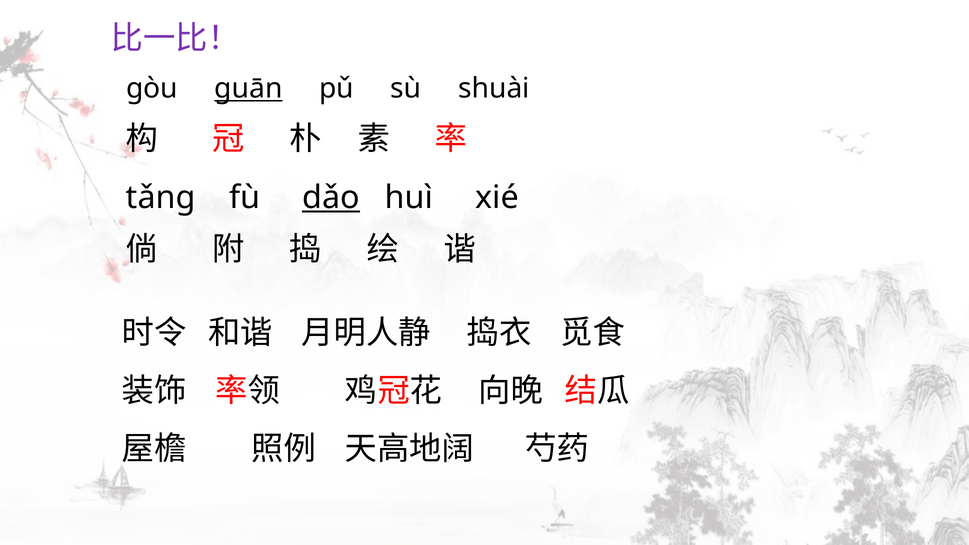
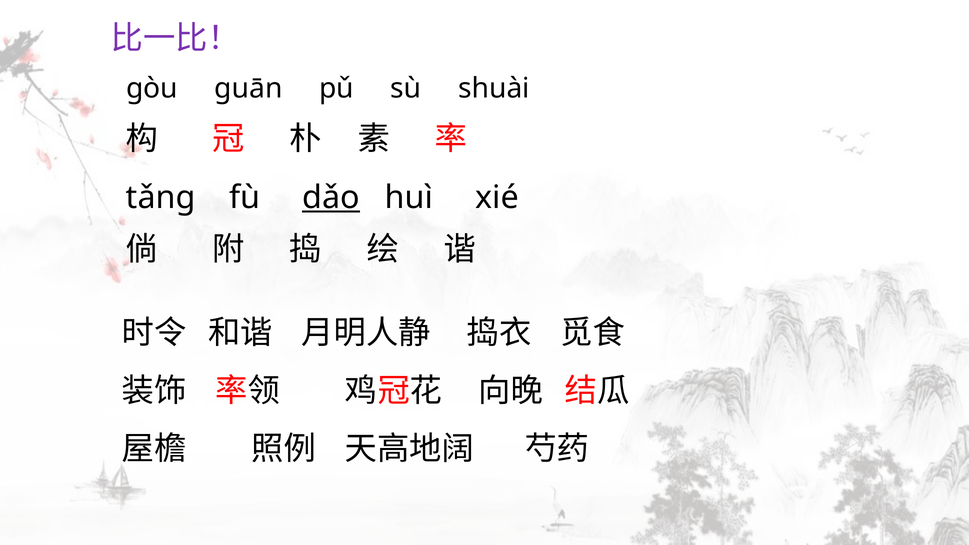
ɡuān underline: present -> none (248, 89)
